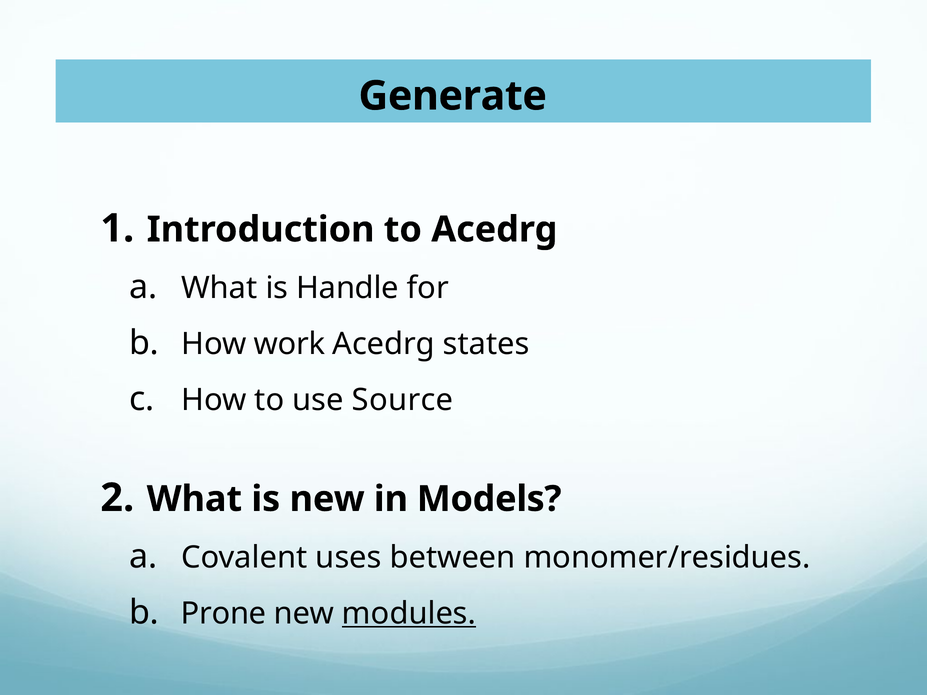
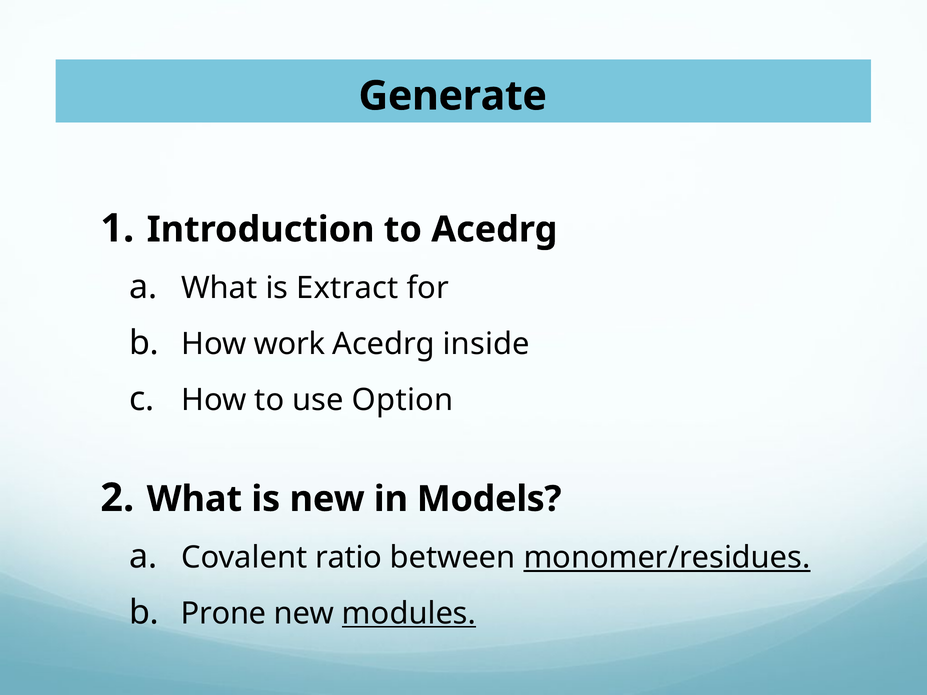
Handle: Handle -> Extract (347, 288)
states: states -> inside (486, 344)
Source: Source -> Option (403, 400)
uses: uses -> ratio (349, 558)
monomer/residues underline: none -> present (667, 558)
